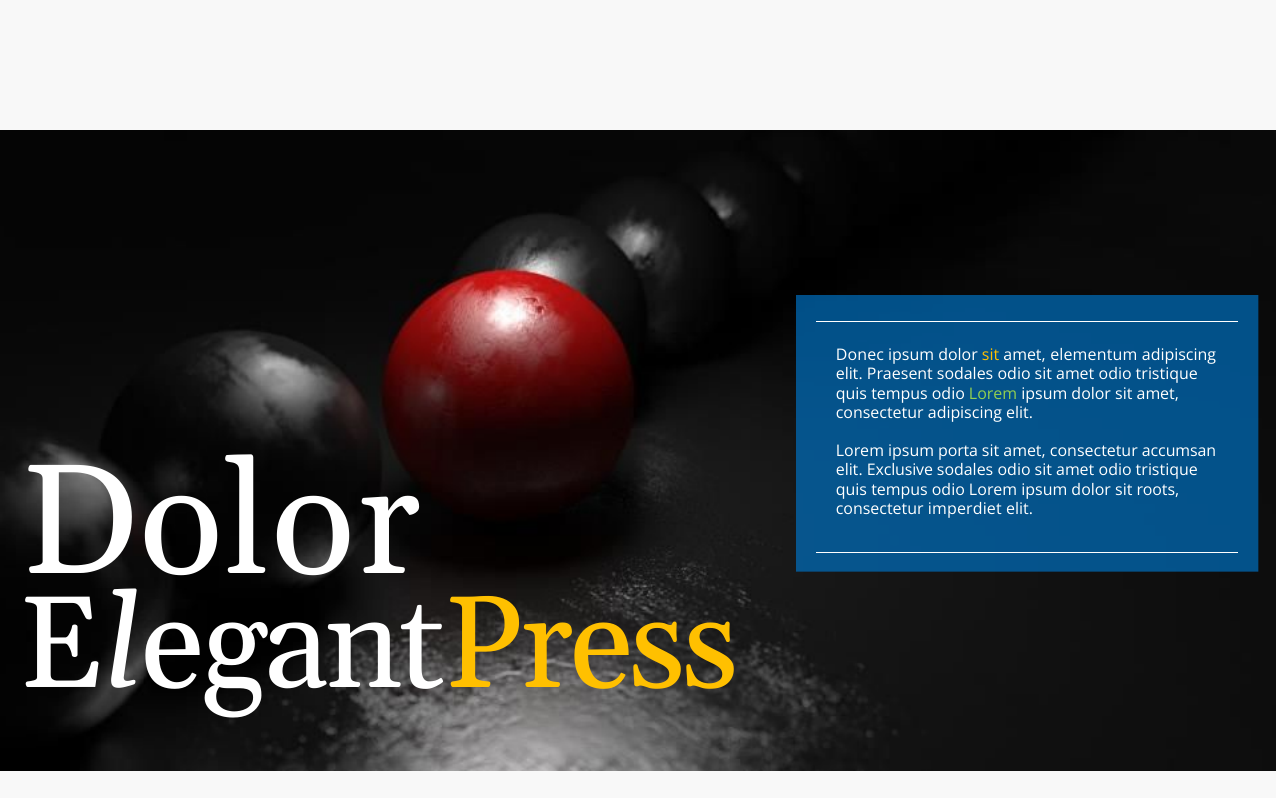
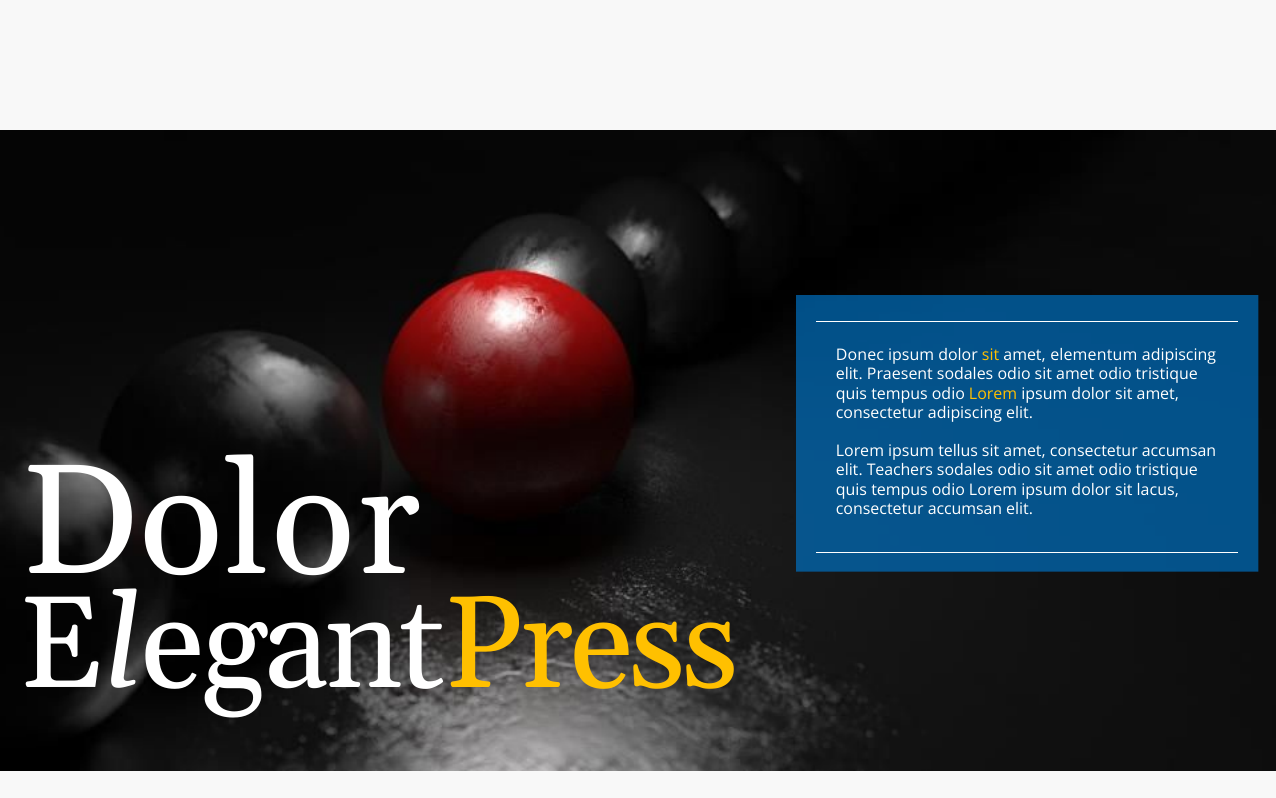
Lorem colour: light green -> yellow (993, 394)
porta: porta -> tellus (958, 451)
Exclusive: Exclusive -> Teachers (900, 470)
roots: roots -> lacus (1158, 489)
imperdiet: imperdiet -> accumsan (965, 509)
